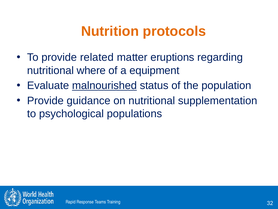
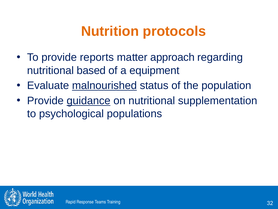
related: related -> reports (97, 57)
eruptions: eruptions -> approach (172, 57)
where: where -> based (91, 70)
guidance underline: none -> present (89, 101)
